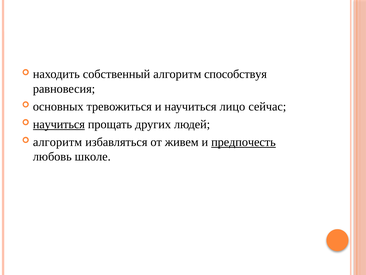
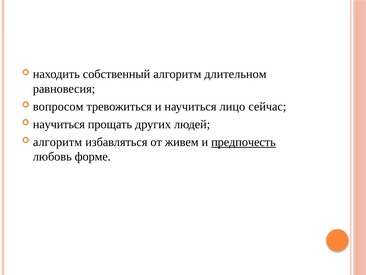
способствуя: способствуя -> длительном (235, 74)
основных: основных -> вопросом (58, 106)
научиться underline: present -> none (59, 124)
школе: школе -> форме (93, 156)
